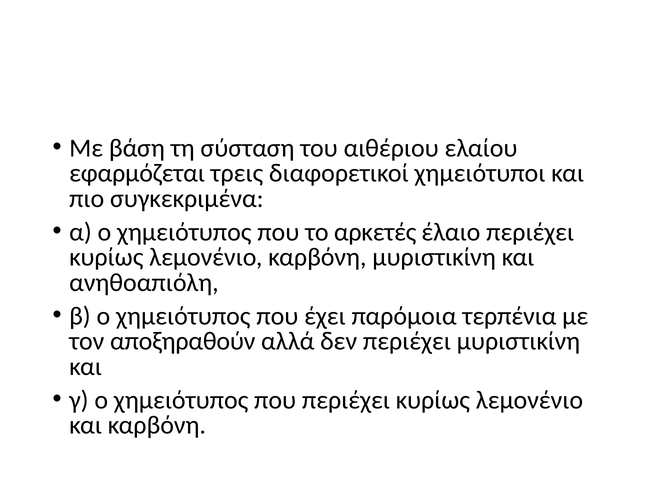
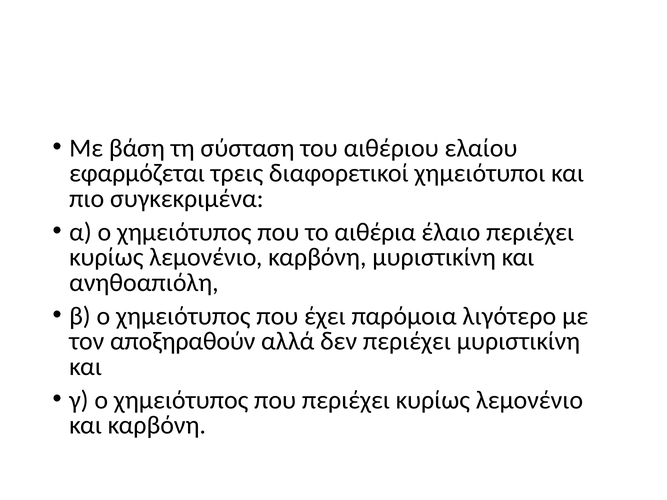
αρκετές: αρκετές -> αιθέρια (375, 232)
τερπένια: τερπένια -> λιγότερο (509, 316)
